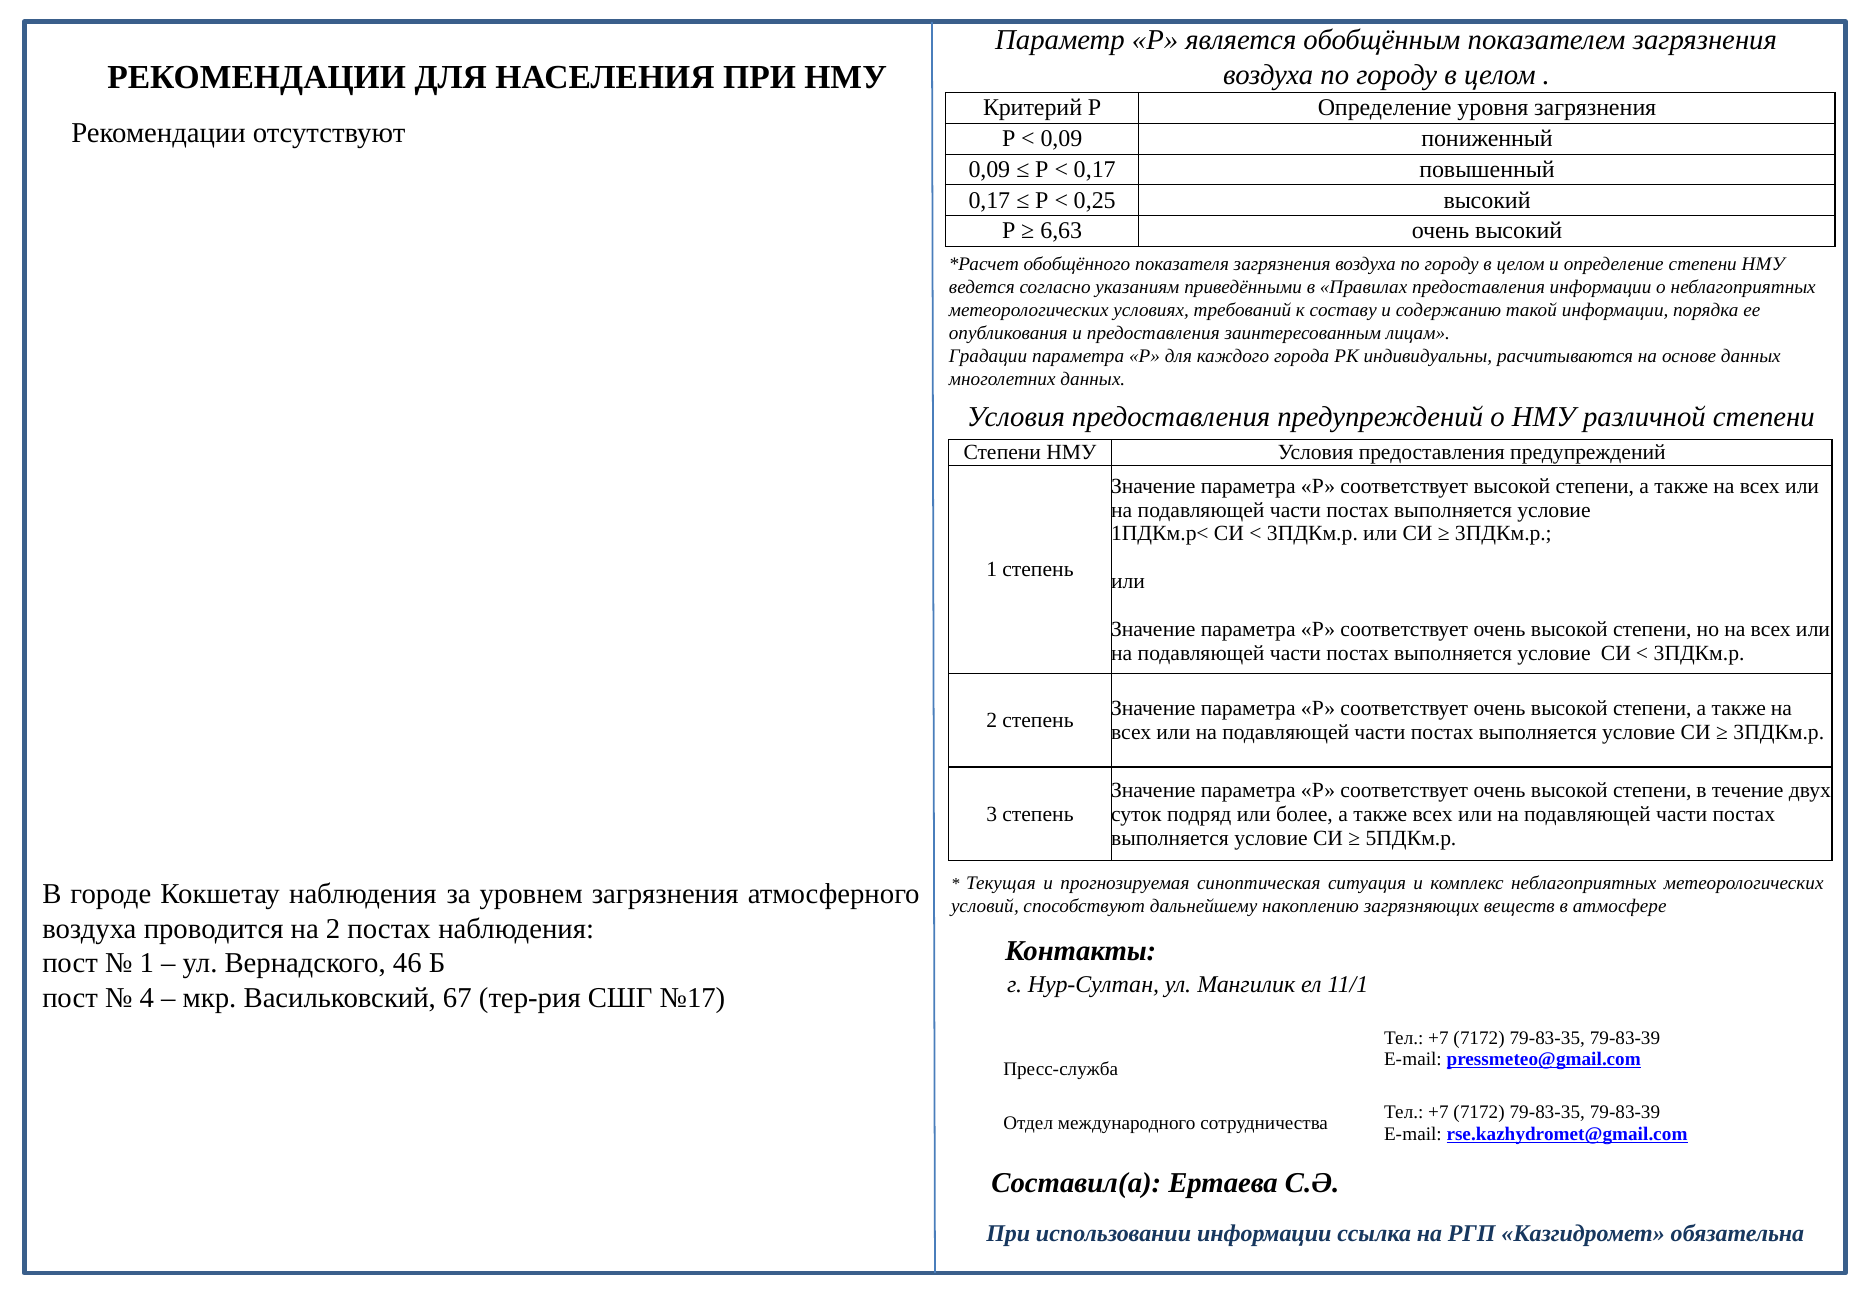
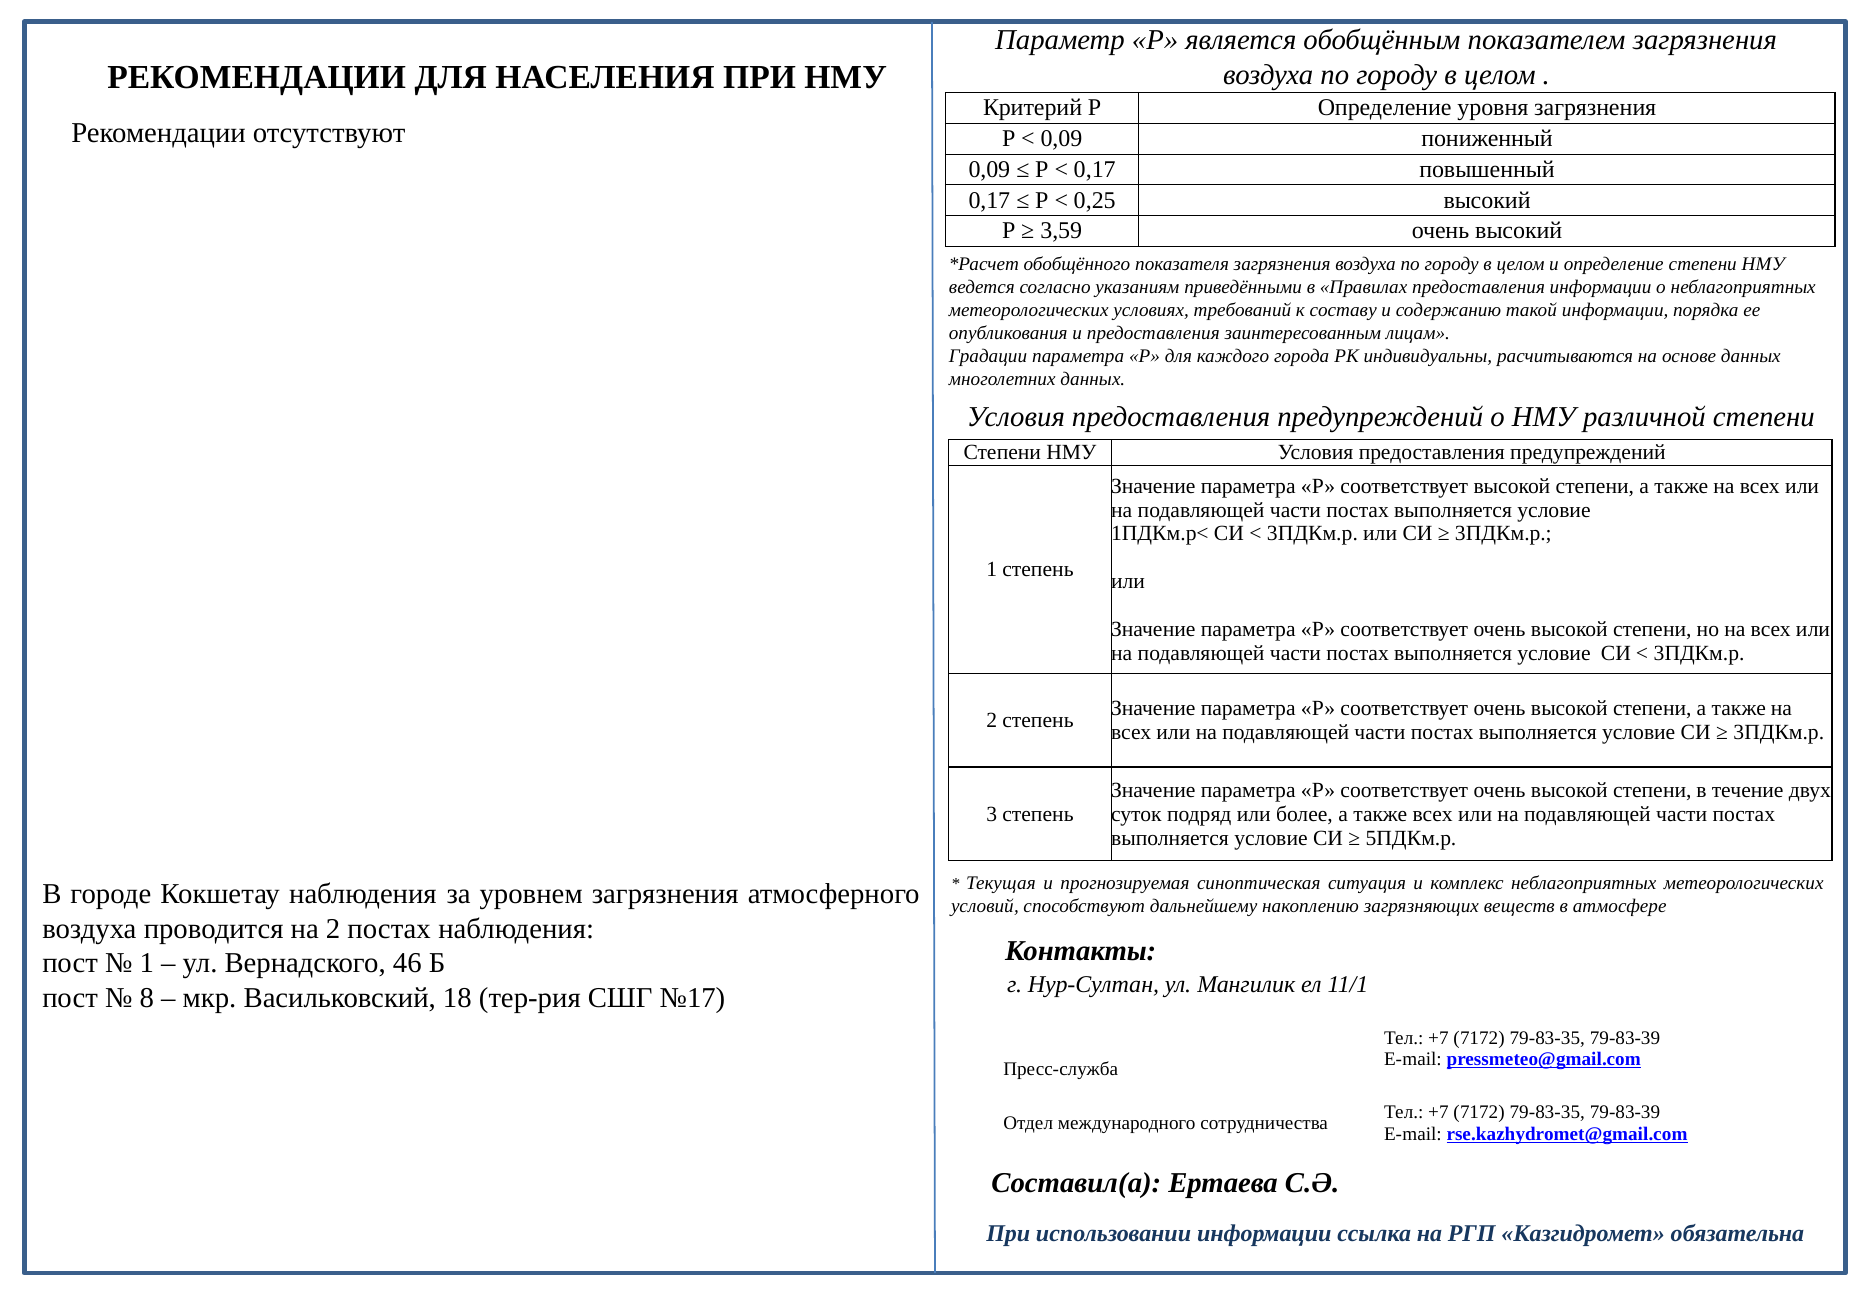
6,63: 6,63 -> 3,59 (1061, 231)
4: 4 -> 8 (147, 997)
67: 67 -> 18 (457, 997)
